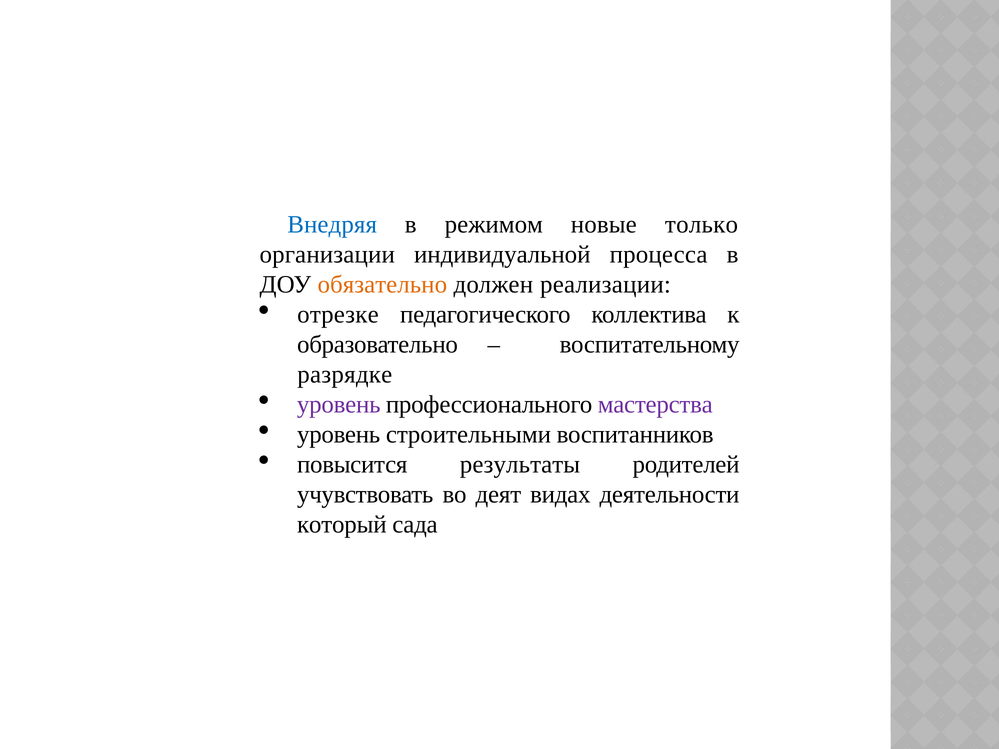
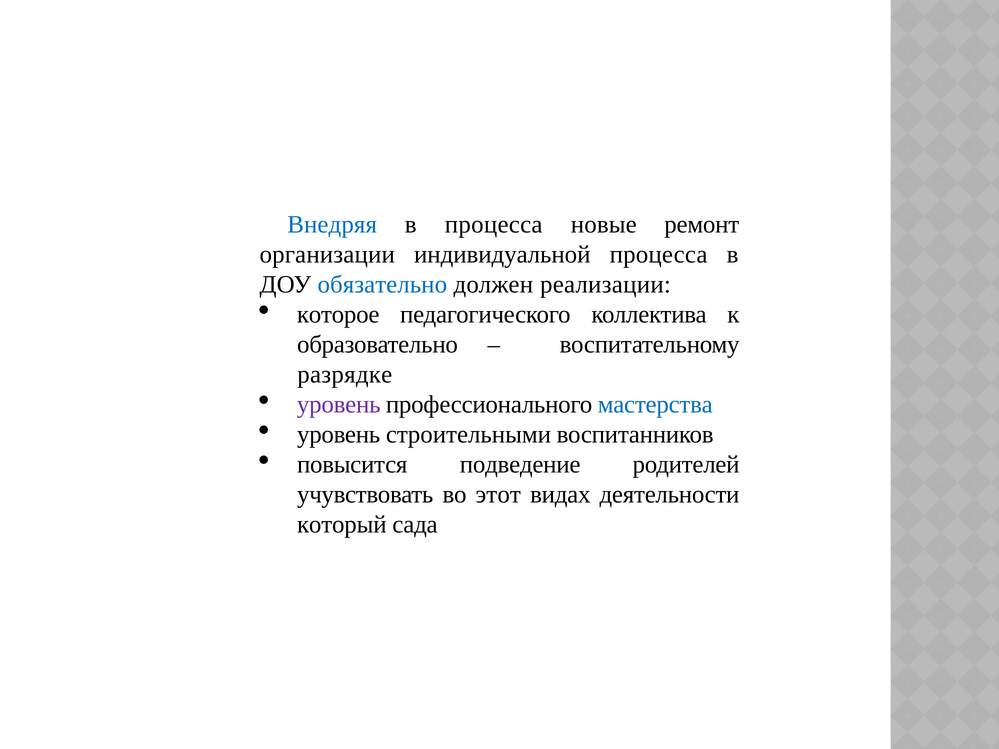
в режимом: режимом -> процесса (494, 225)
только: только -> ремонт (702, 225)
обязательно colour: orange -> blue (382, 285)
отрезке: отрезке -> которое (338, 315)
мастерства colour: purple -> blue (655, 405)
результаты: результаты -> подведение (520, 465)
деят: деят -> этот (498, 494)
